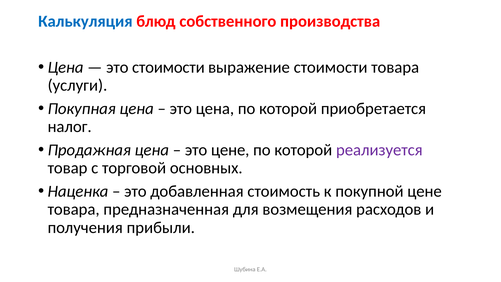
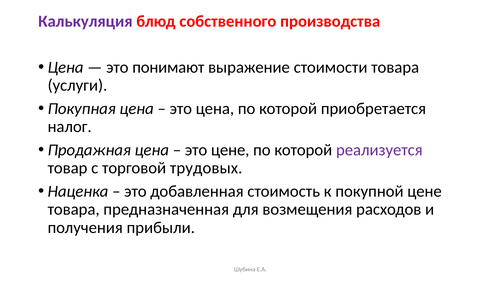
Калькуляция colour: blue -> purple (85, 21)
это стоимости: стоимости -> понимают (168, 67)
основных: основных -> трудовых (206, 168)
